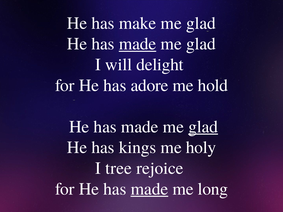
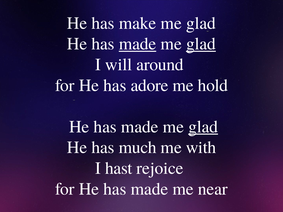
glad underline: none -> present (201, 44)
delight: delight -> around (160, 65)
kings: kings -> much (138, 148)
holy: holy -> with (201, 148)
tree: tree -> hast (119, 168)
made underline: present -> none (149, 189)
long: long -> near (213, 189)
